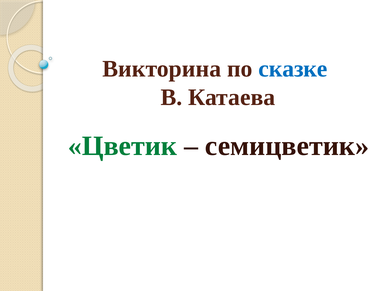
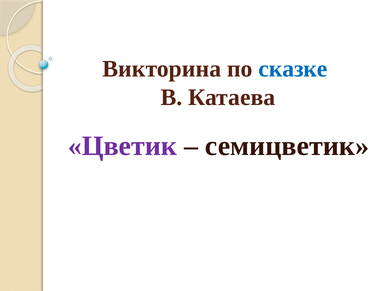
Цветик colour: green -> purple (122, 146)
